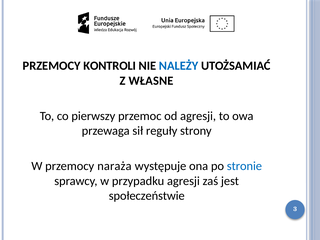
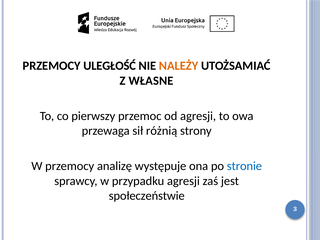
KONTROLI: KONTROLI -> ULEGŁOŚĆ (110, 66)
NALEŻY colour: blue -> orange (179, 66)
reguły: reguły -> różnią (162, 131)
naraża: naraża -> analizę (114, 166)
